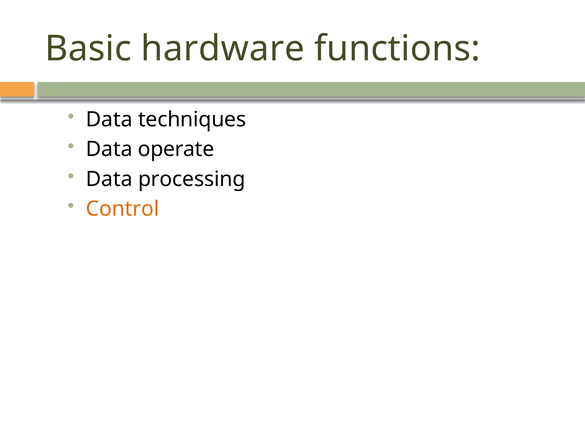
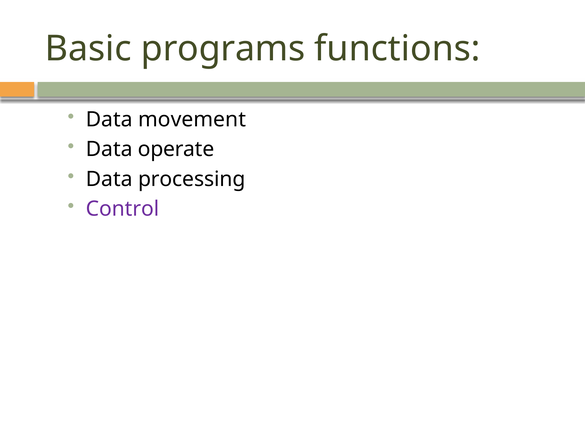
hardware: hardware -> programs (223, 49)
techniques: techniques -> movement (192, 119)
Control colour: orange -> purple (123, 209)
